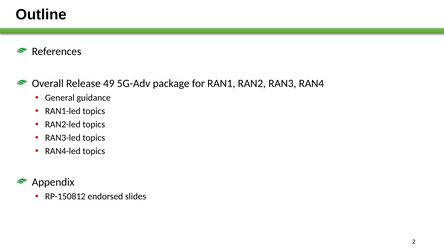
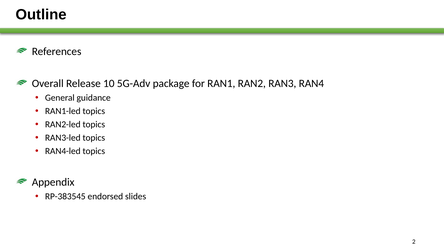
49: 49 -> 10 (109, 83)
RP-150812: RP-150812 -> RP-383545 (65, 196)
